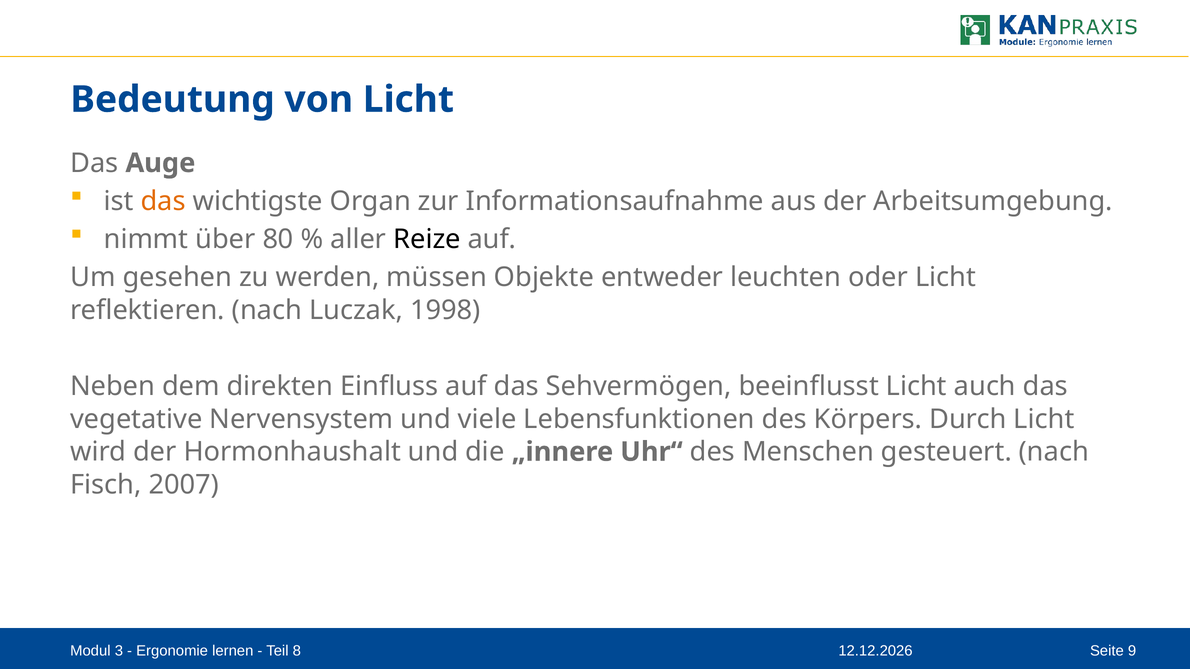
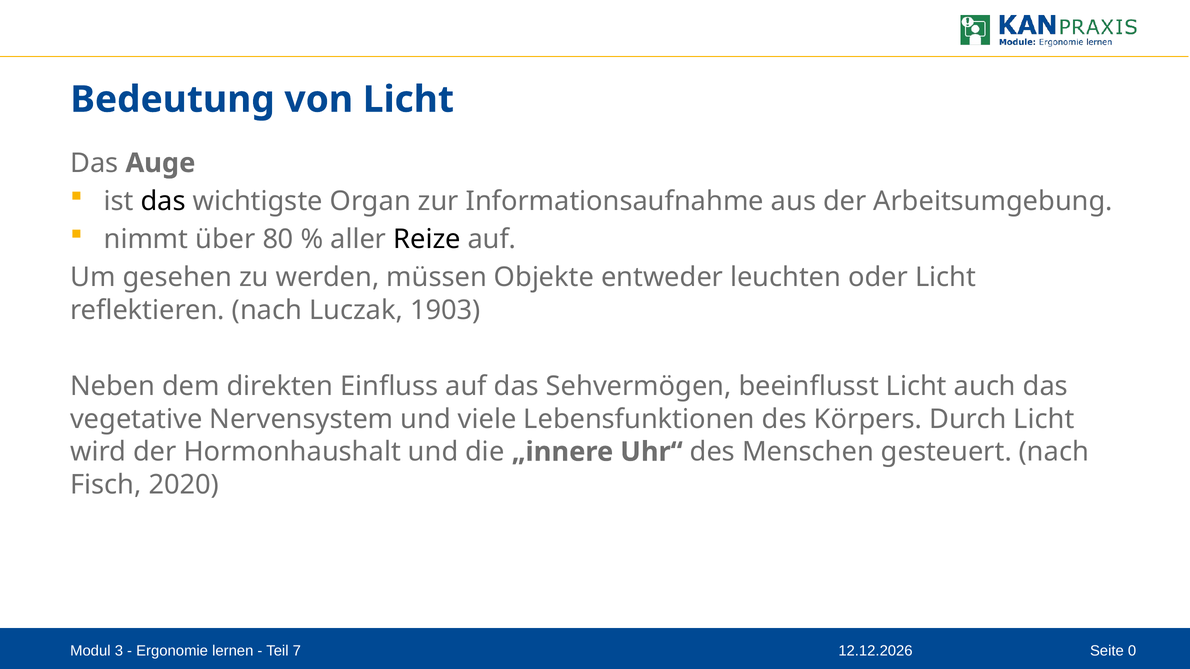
das colour: orange -> black (163, 201)
1998: 1998 -> 1903 (445, 310)
2007: 2007 -> 2020 (184, 485)
8: 8 -> 7 (297, 651)
9: 9 -> 0 (1132, 651)
